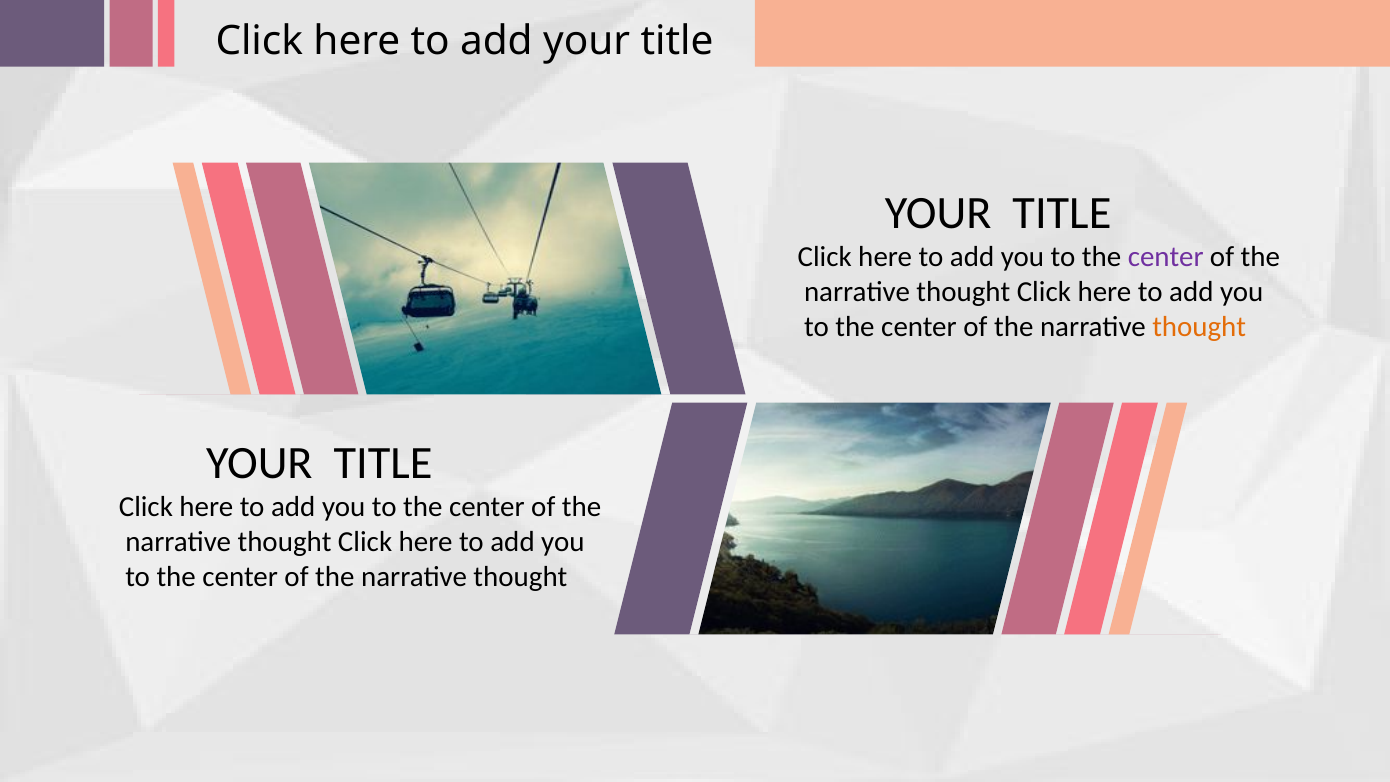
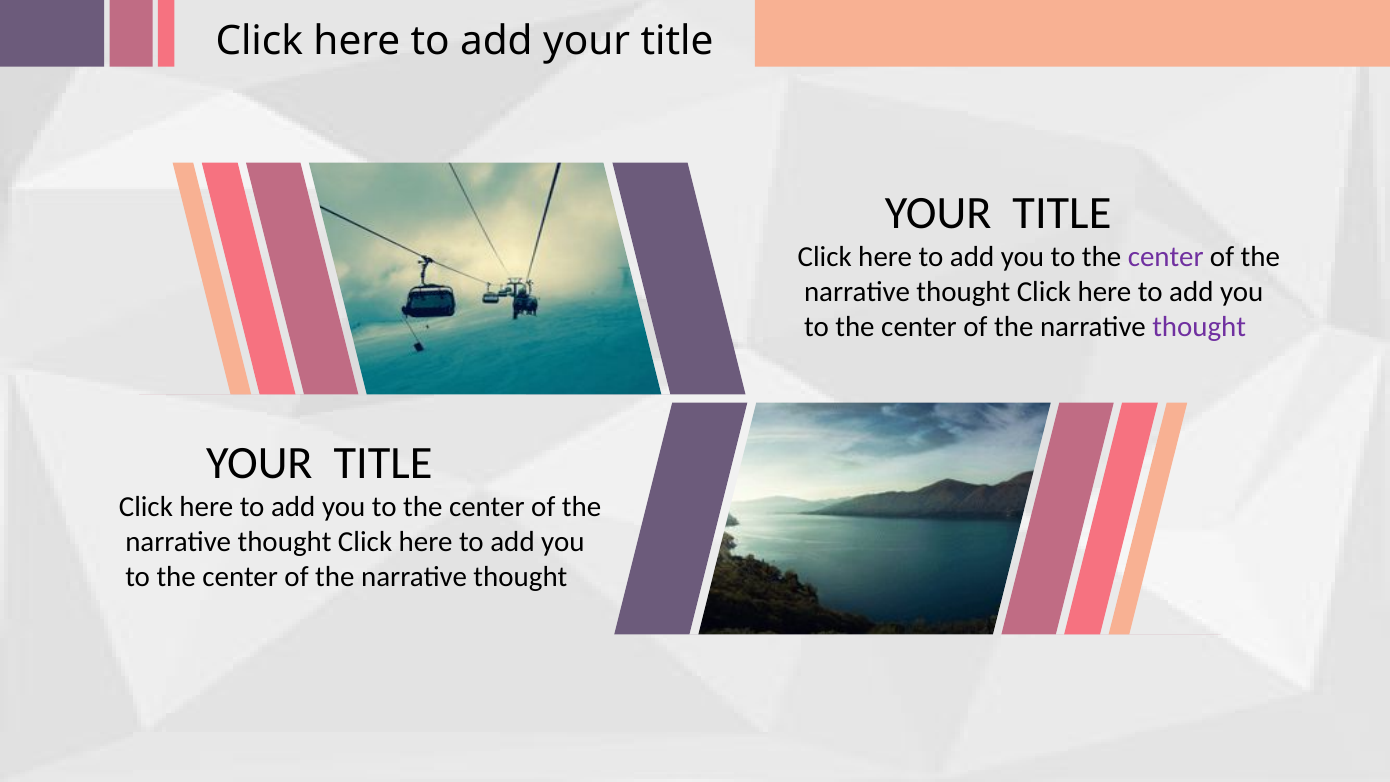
thought colour: orange -> purple (1199, 326)
